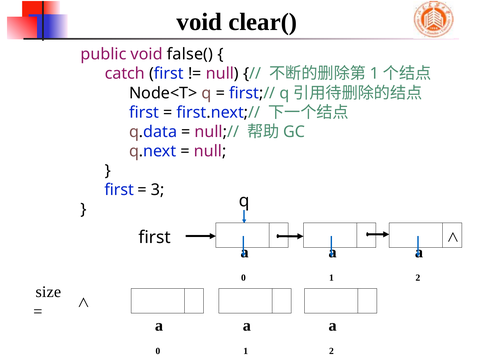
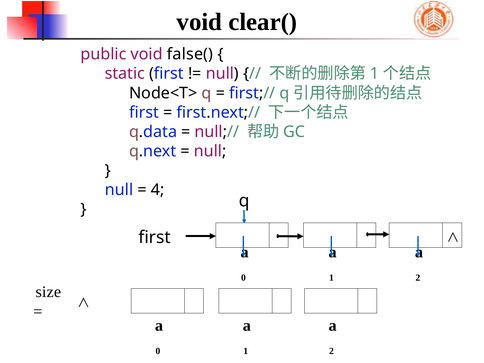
catch: catch -> static (125, 74)
first: first -> null (119, 190)
3: 3 -> 4 (158, 190)
